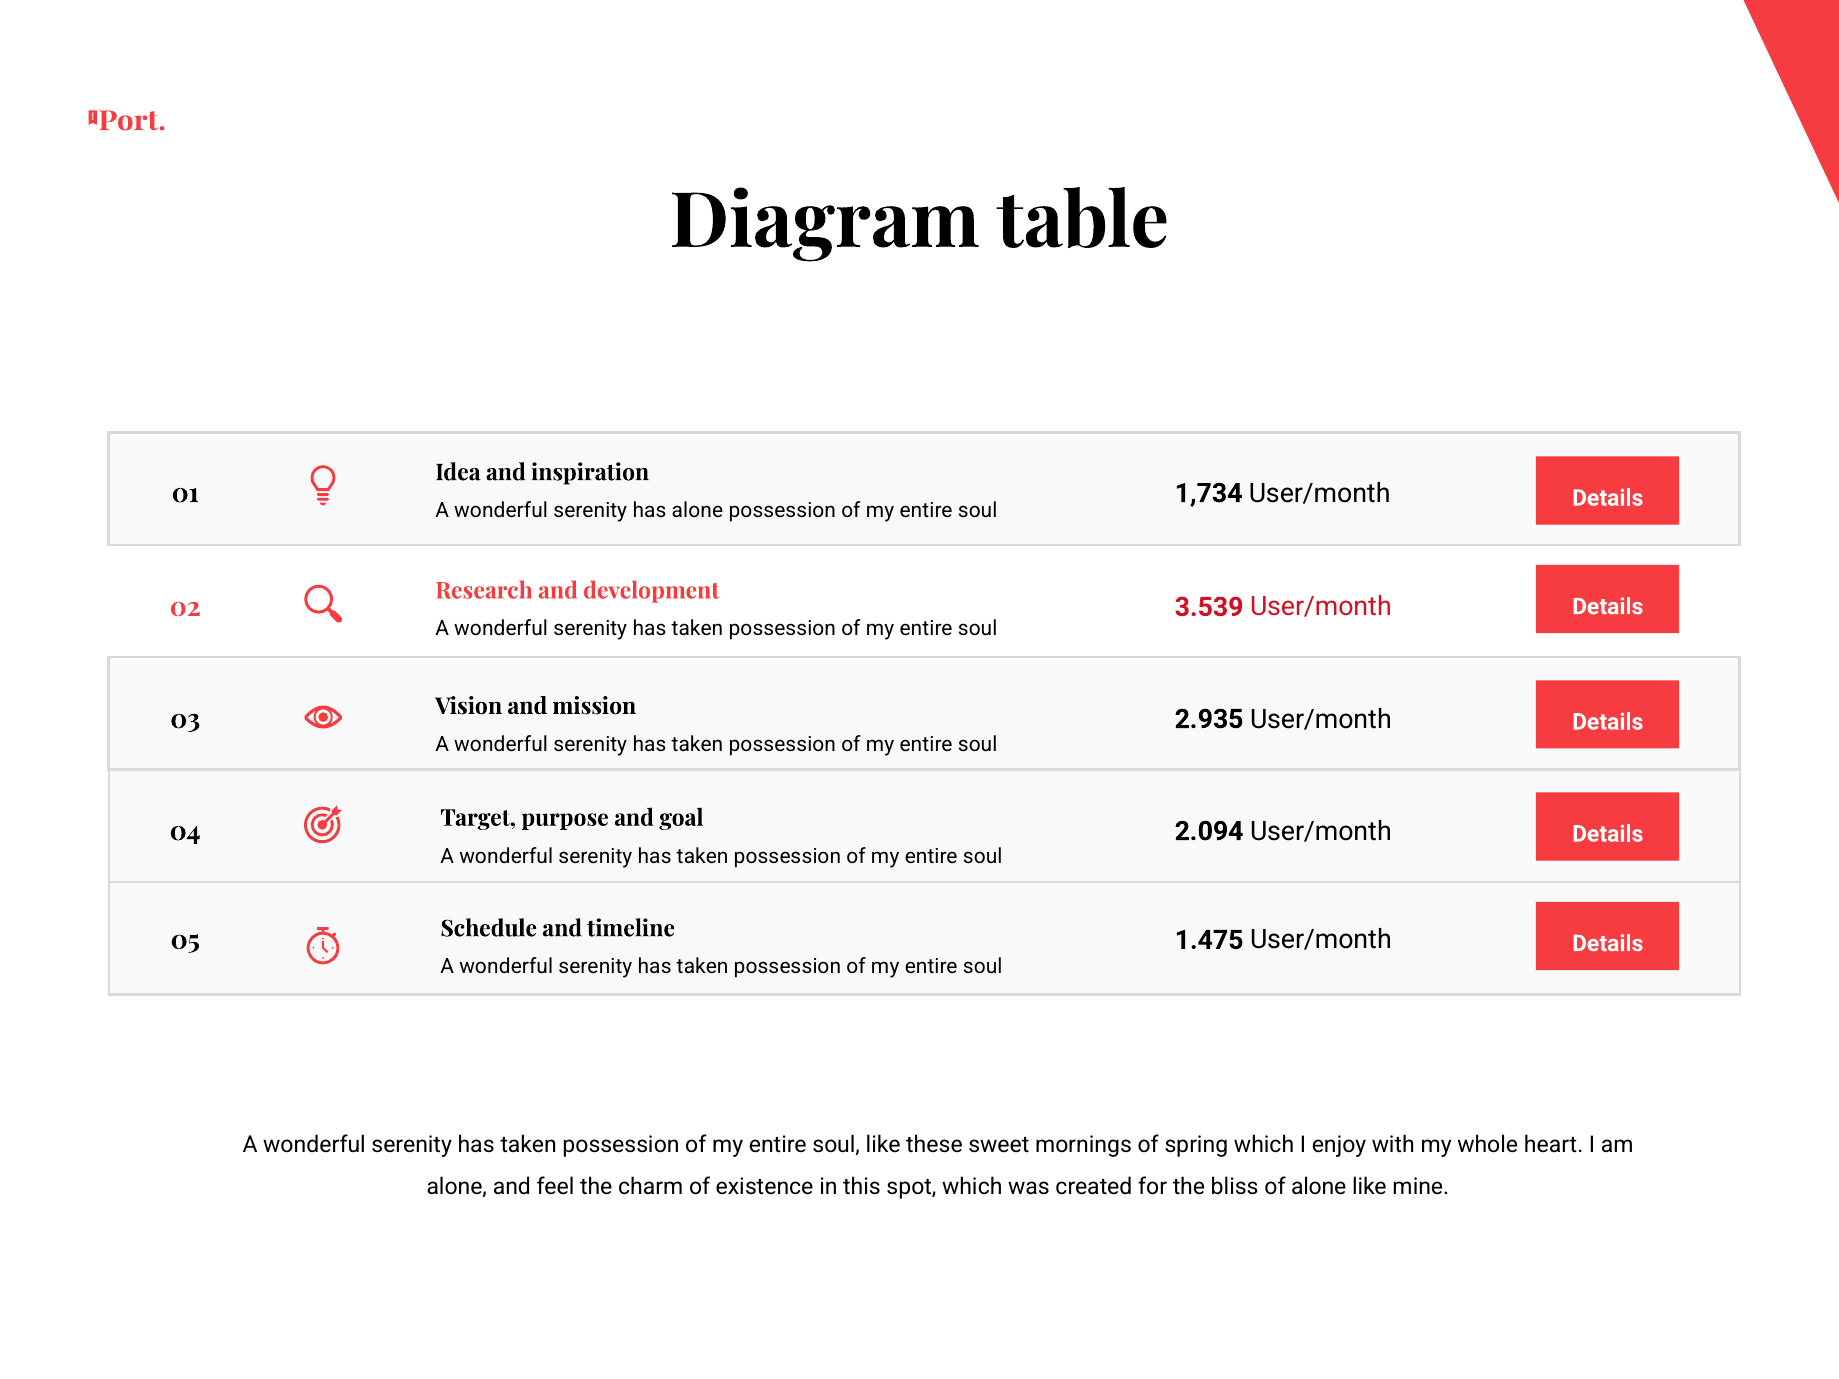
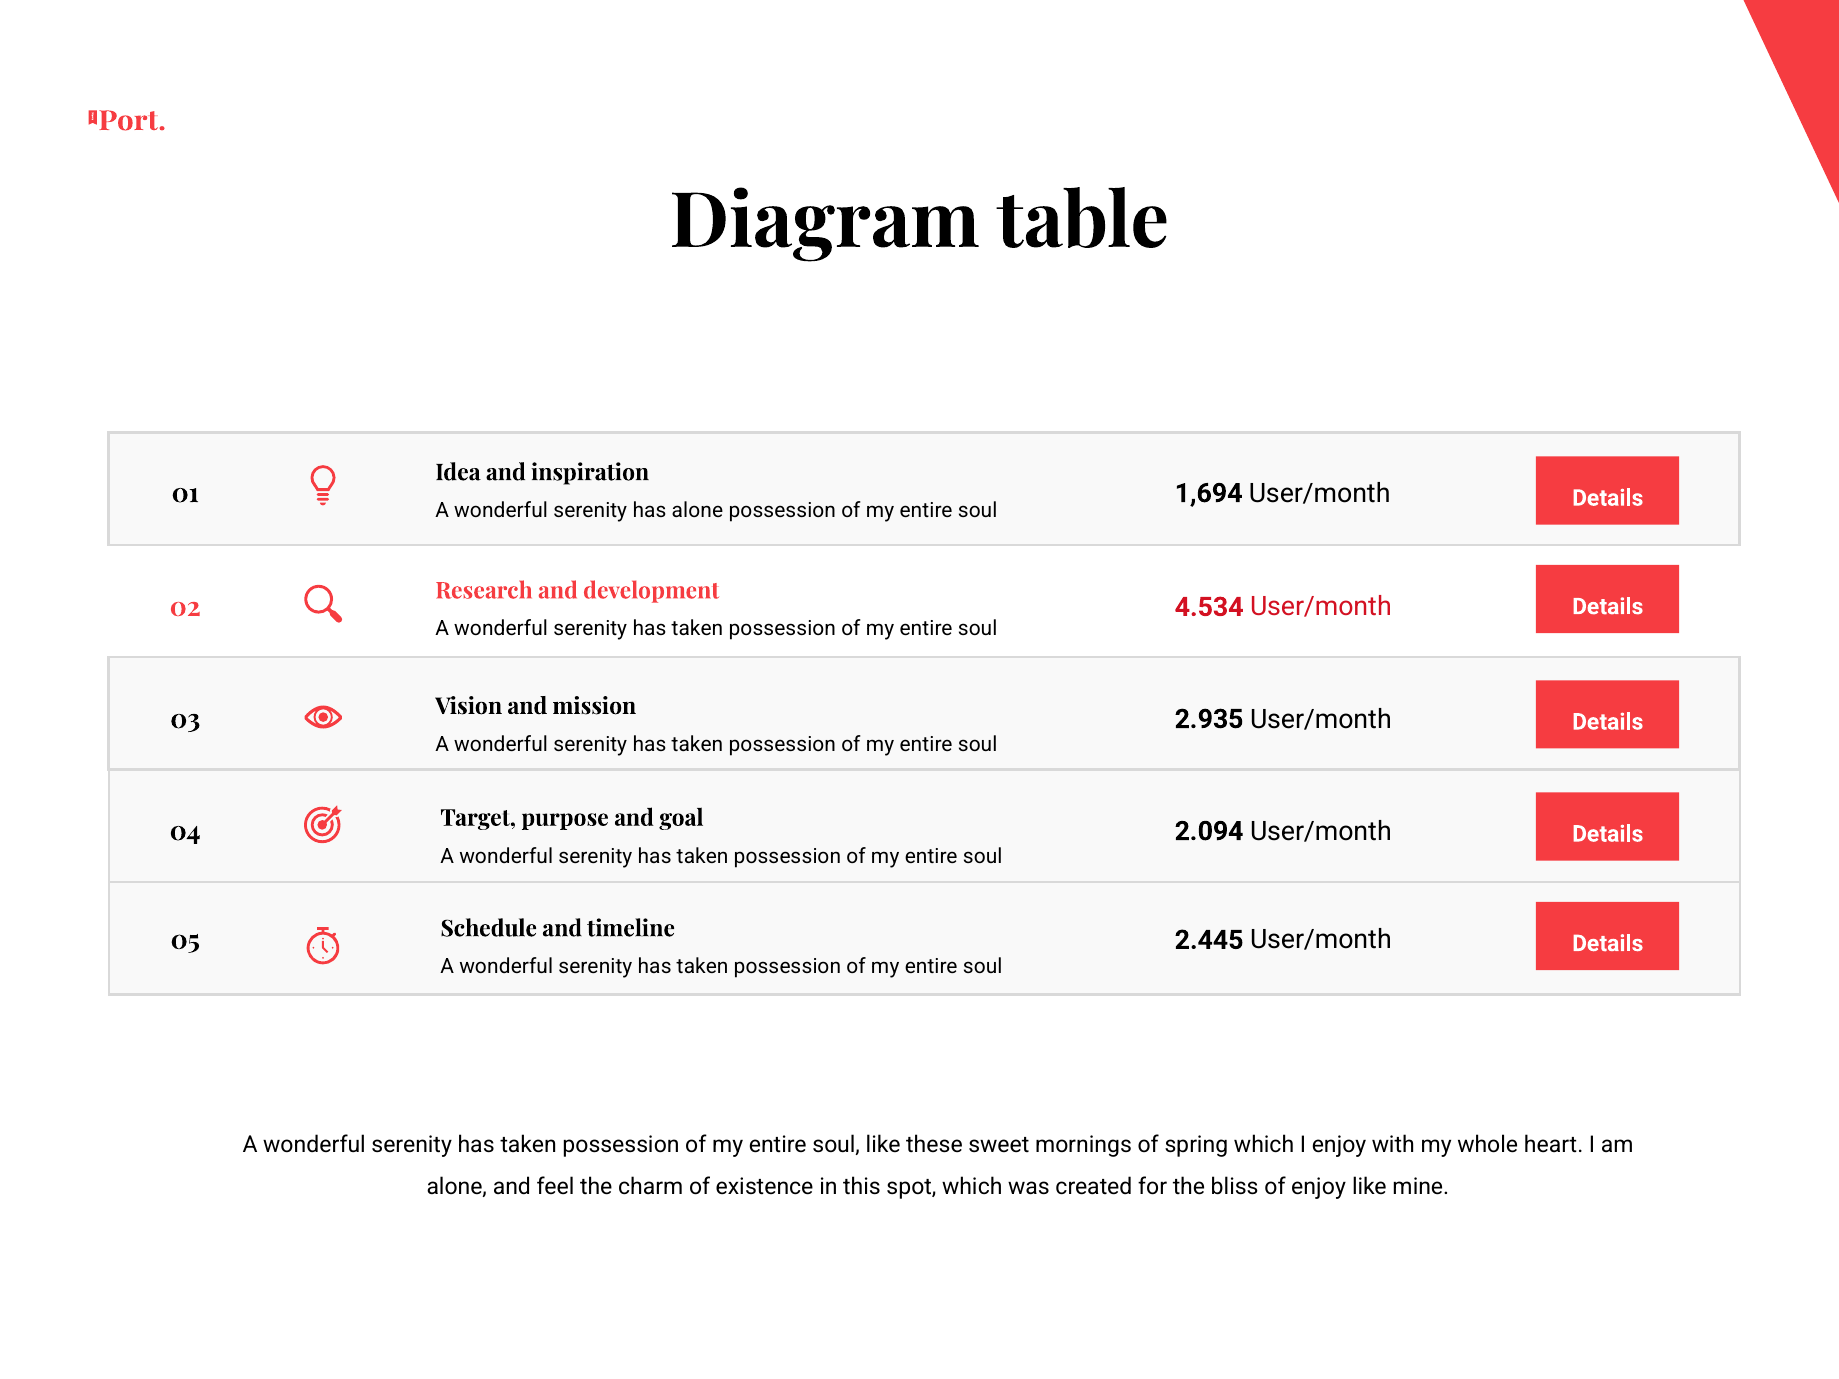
1,734: 1,734 -> 1,694 (1209, 493)
3.539: 3.539 -> 4.534 (1209, 607)
1.475: 1.475 -> 2.445 (1209, 940)
of alone: alone -> enjoy (1319, 1187)
